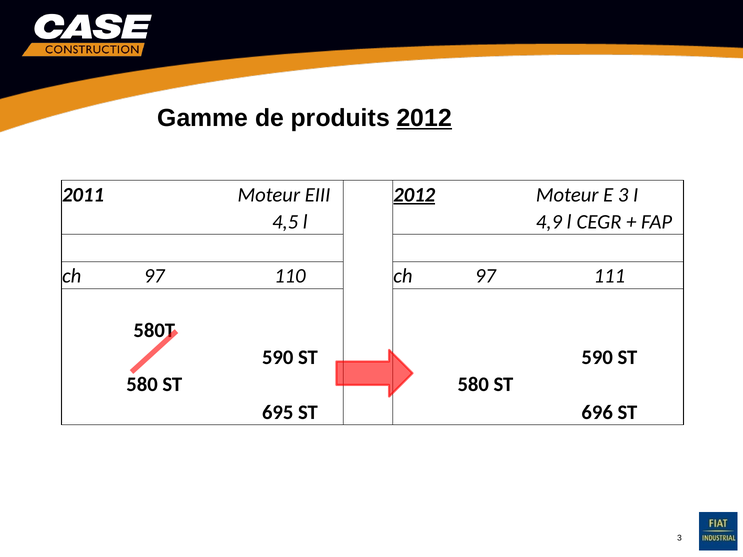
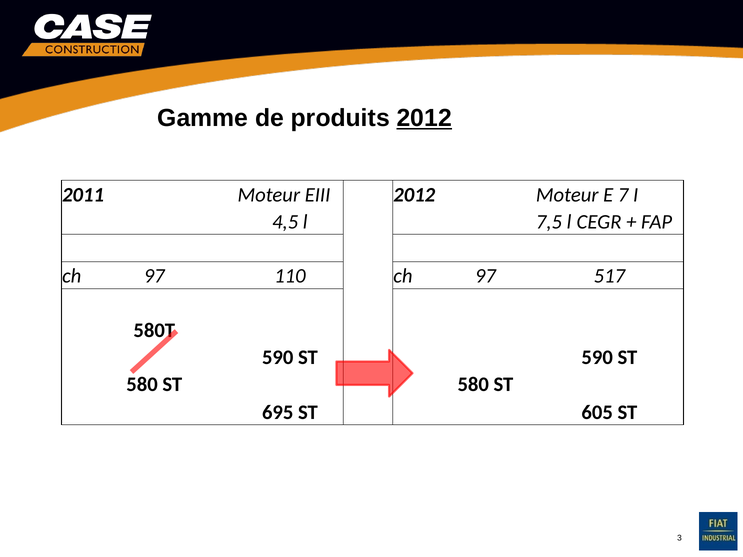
2012 underline: present -> none (414, 195)
E 3: 3 -> 7 (623, 195)
4,9: 4,9 -> 7,5 (549, 222)
111: 111 -> 517 (609, 276)
696: 696 -> 605 (597, 412)
